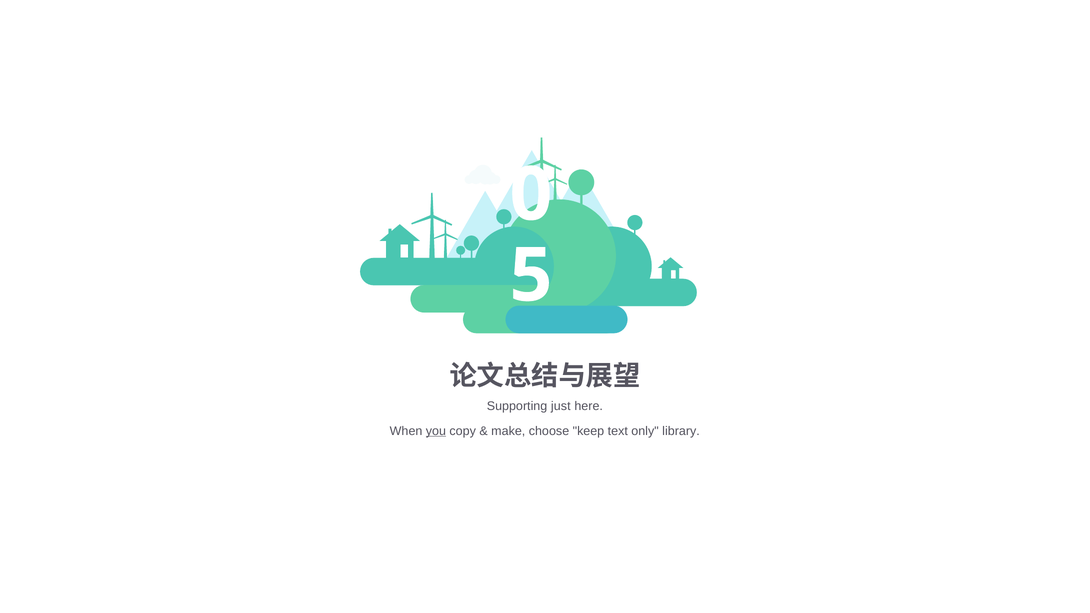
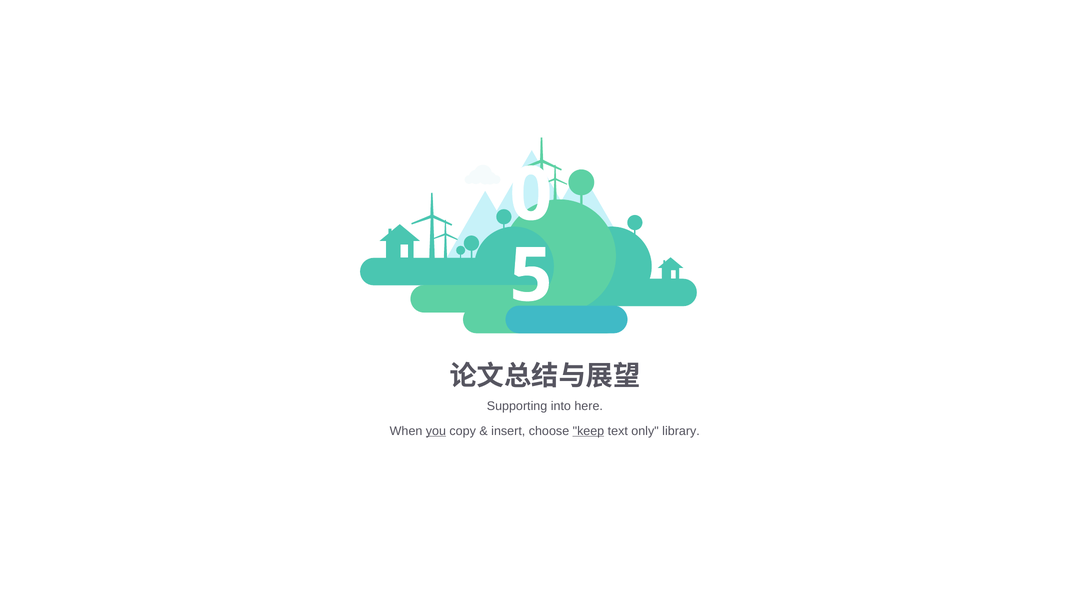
just: just -> into (561, 406)
make: make -> insert (508, 431)
keep underline: none -> present (588, 431)
